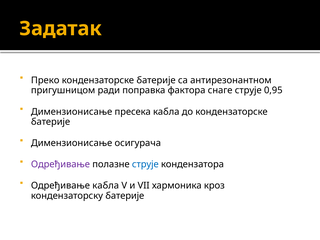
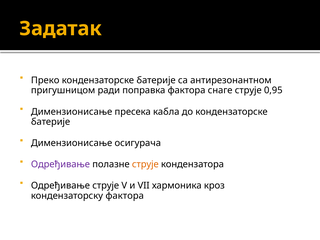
струје colour: blue -> orange (145, 164)
Одређивање кабла: кабла -> струје (106, 186)
кондензаторску батерије: батерије -> фактора (125, 196)
